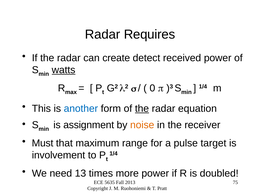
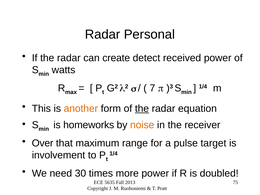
Requires: Requires -> Personal (149, 34)
watts underline: present -> none (64, 70)
0: 0 -> 7 (152, 88)
another colour: blue -> orange (81, 108)
assignment: assignment -> homeworks (89, 125)
Must: Must -> Over (43, 143)
13: 13 -> 30 (80, 173)
